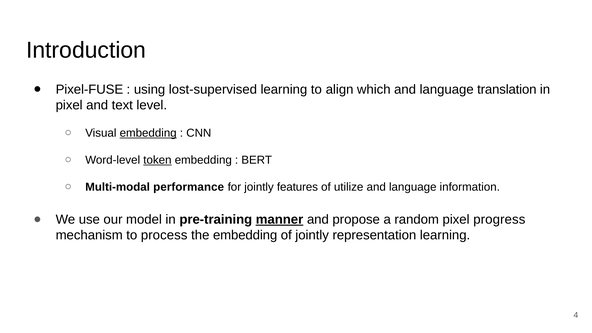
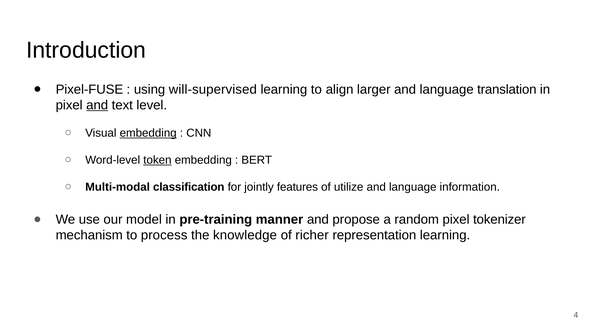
lost-supervised: lost-supervised -> will-supervised (213, 89)
which: which -> larger (374, 89)
and underline: none -> present (97, 105)
performance: performance -> classification (189, 187)
manner underline: present -> none (280, 220)
progress: progress -> tokenizer (499, 220)
the embedding: embedding -> knowledge (245, 235)
of jointly: jointly -> richer (312, 235)
